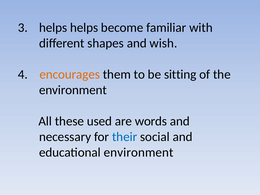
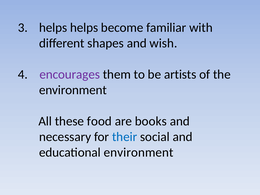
encourages colour: orange -> purple (70, 74)
sitting: sitting -> artists (180, 74)
used: used -> food (99, 121)
words: words -> books (151, 121)
